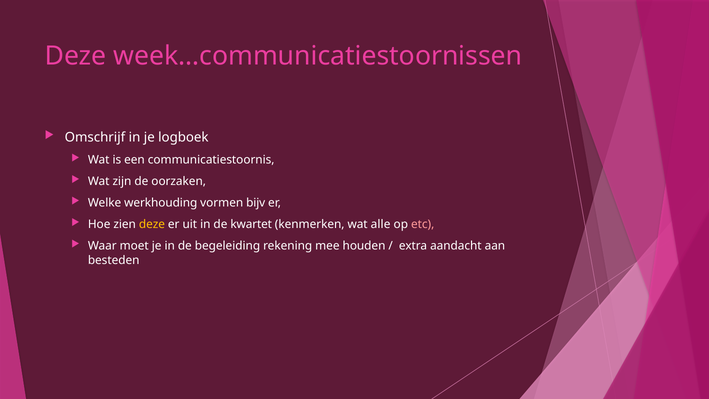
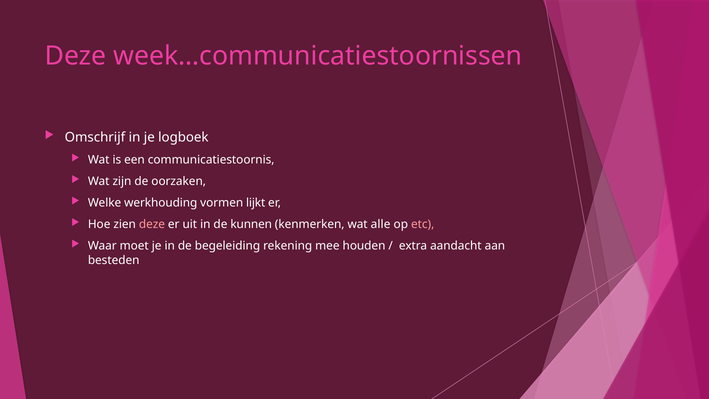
bijv: bijv -> lijkt (256, 203)
deze colour: yellow -> pink (152, 224)
kwartet: kwartet -> kunnen (251, 224)
